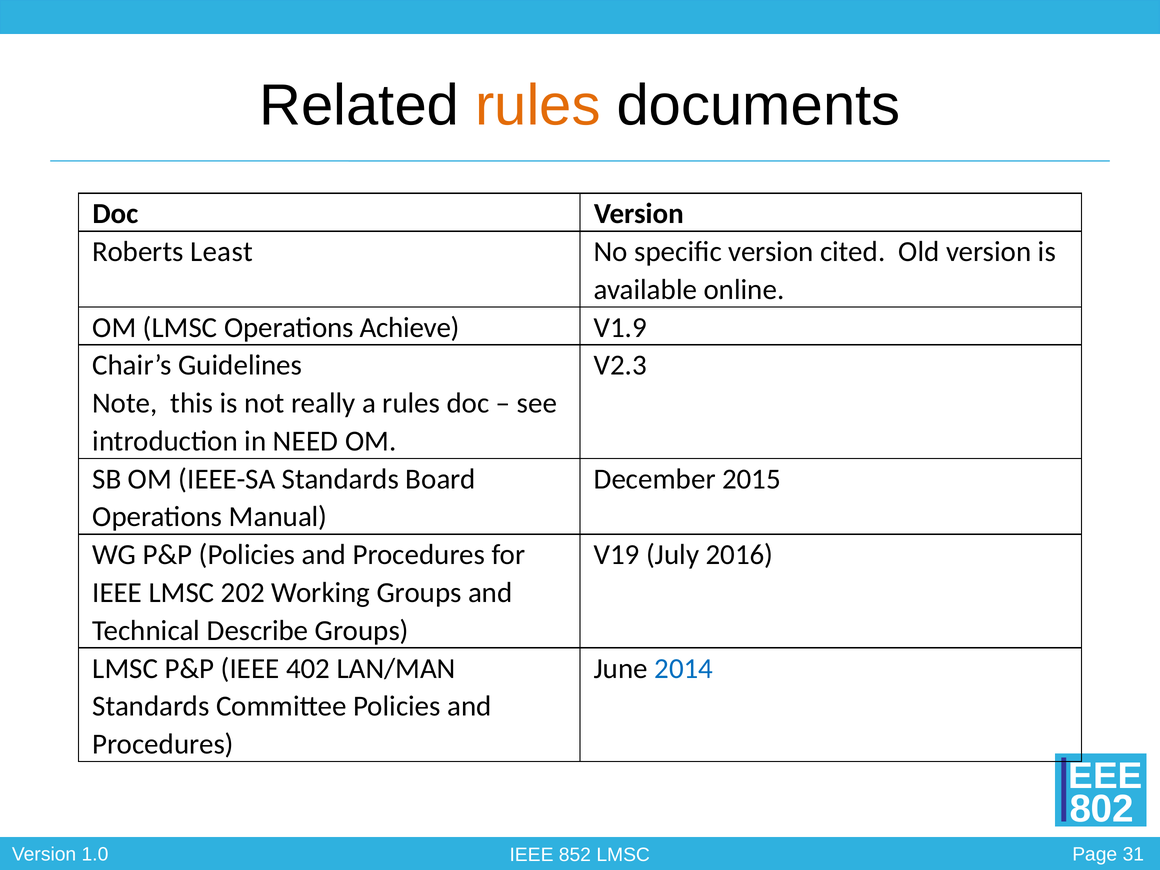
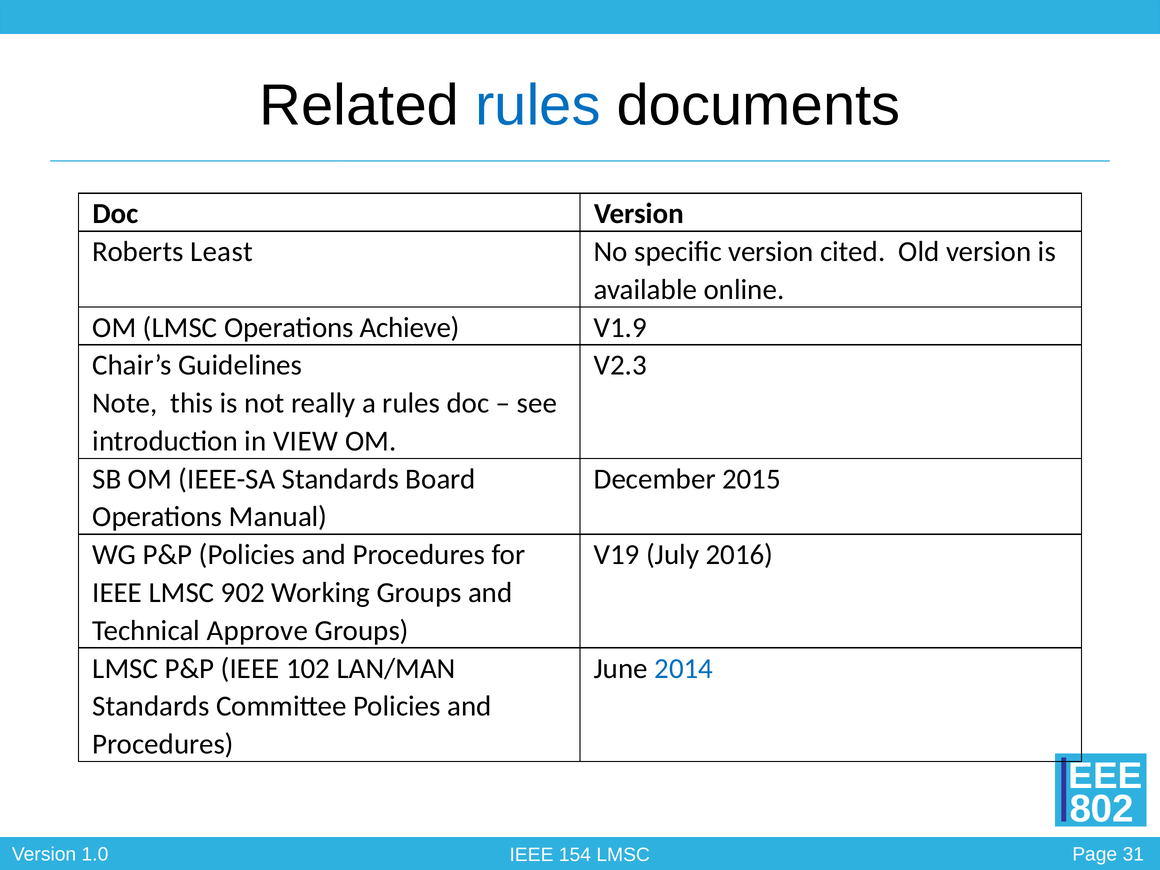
rules colour: orange -> blue (538, 106)
NEED: NEED -> VIEW (306, 441)
202: 202 -> 902 (243, 593)
Describe: Describe -> Approve (257, 631)
402: 402 -> 102 (308, 668)
852: 852 -> 154 (575, 855)
